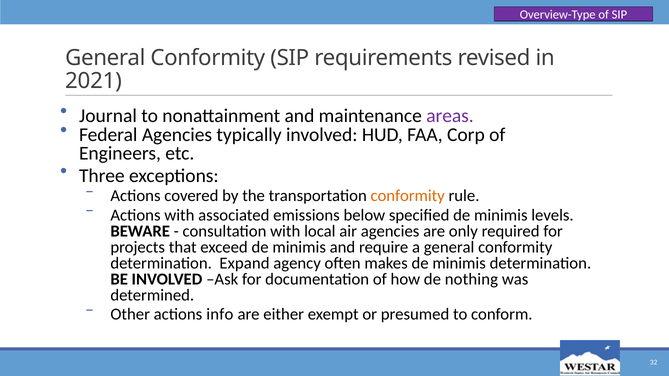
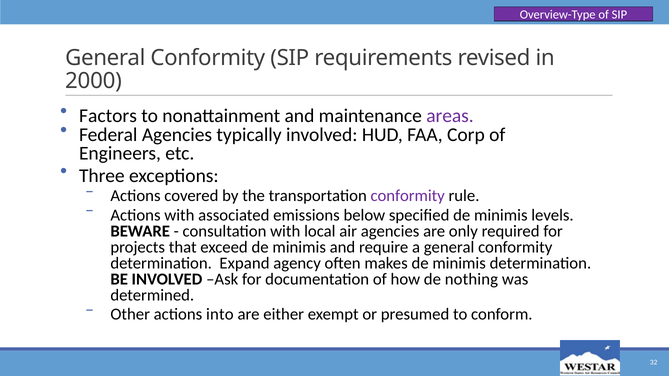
2021: 2021 -> 2000 (93, 81)
Journal: Journal -> Factors (108, 116)
conformity colour: orange -> purple (408, 196)
info: info -> into (220, 315)
